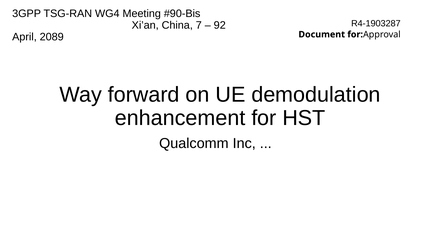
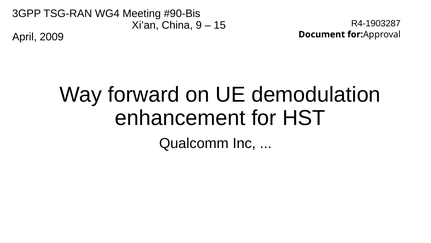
7: 7 -> 9 (199, 25)
92: 92 -> 15 (220, 25)
2089: 2089 -> 2009 (52, 37)
